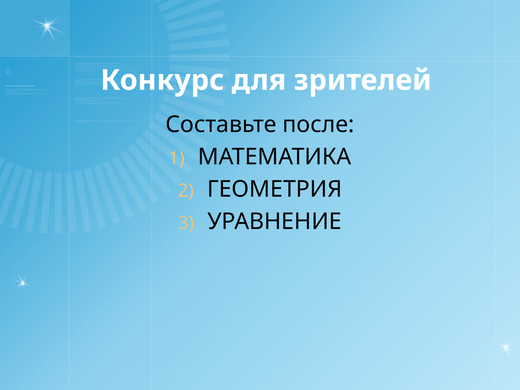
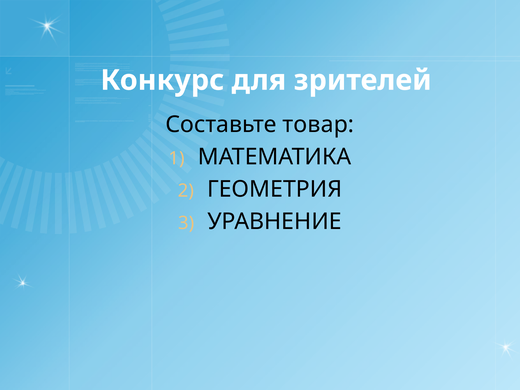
после: после -> товар (318, 124)
